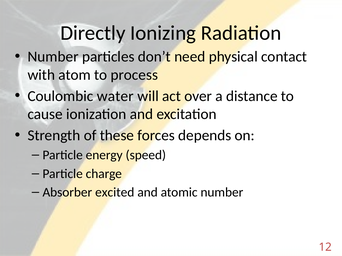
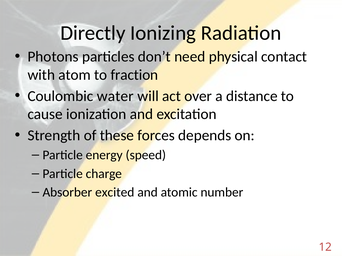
Number: Number -> Photons (53, 57)
process: process -> fraction (134, 75)
